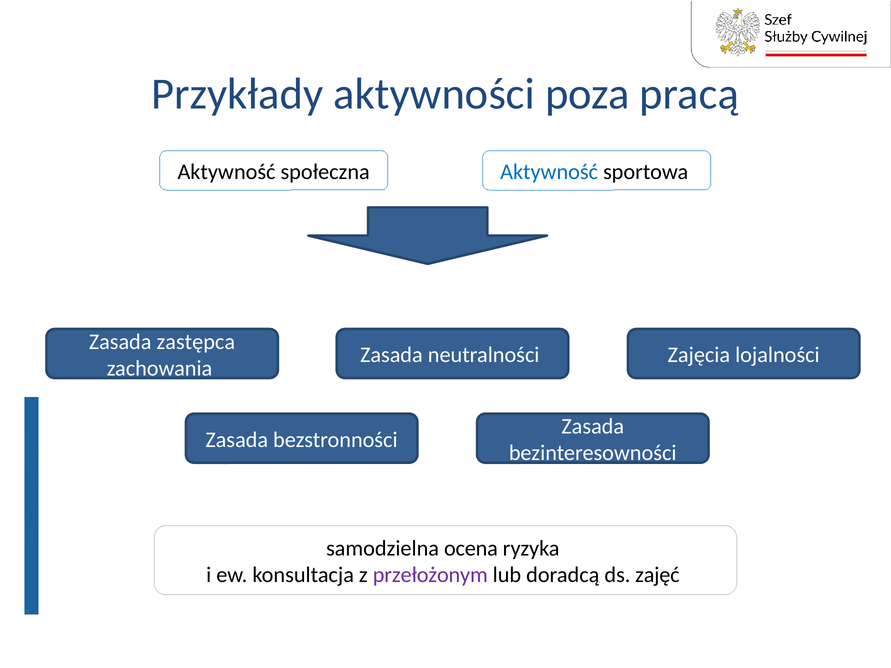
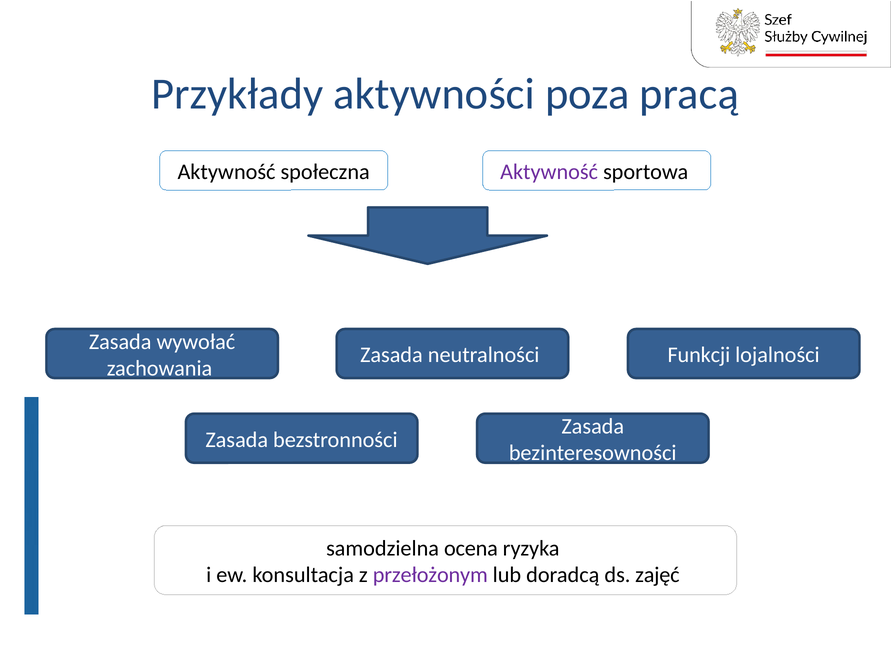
Aktywność colour: blue -> purple (549, 172)
zastępca: zastępca -> wywołać (196, 342)
Zajęcia: Zajęcia -> Funkcji (699, 355)
